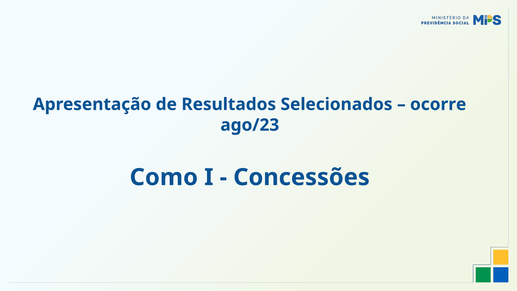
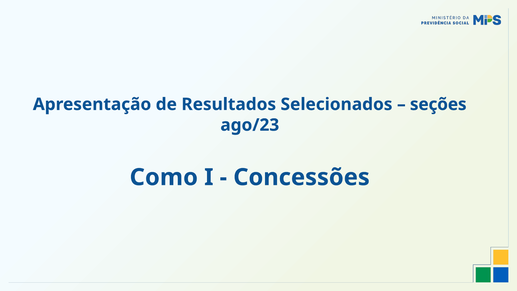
ocorre: ocorre -> seções (438, 104)
